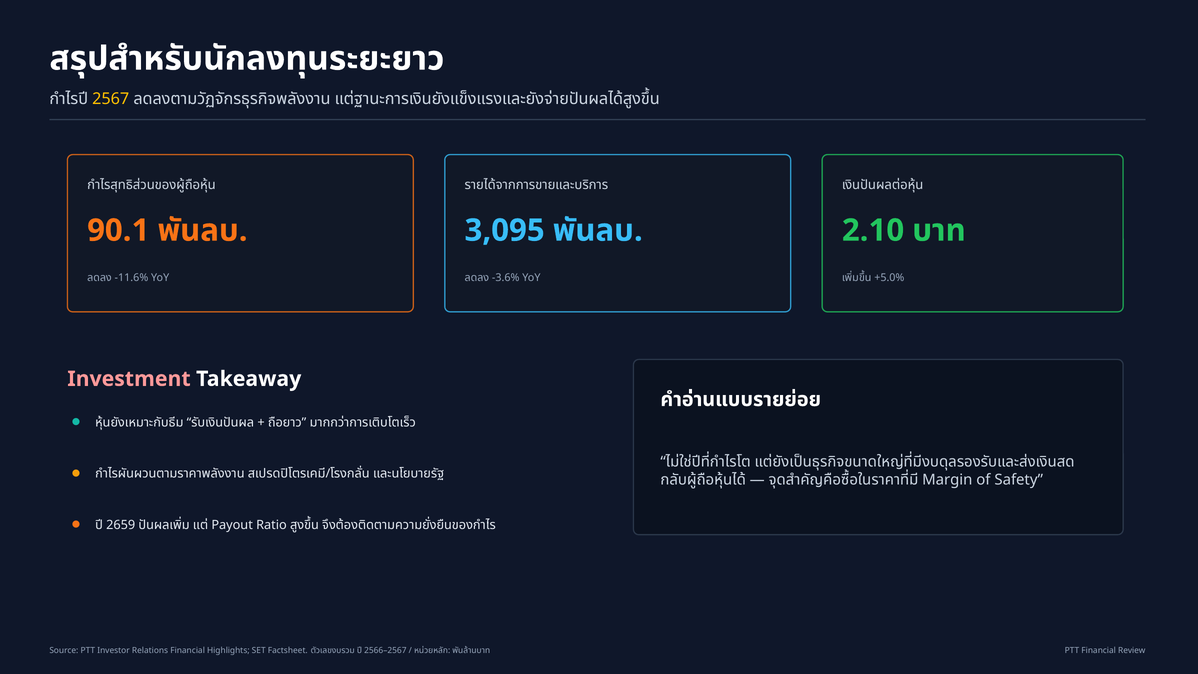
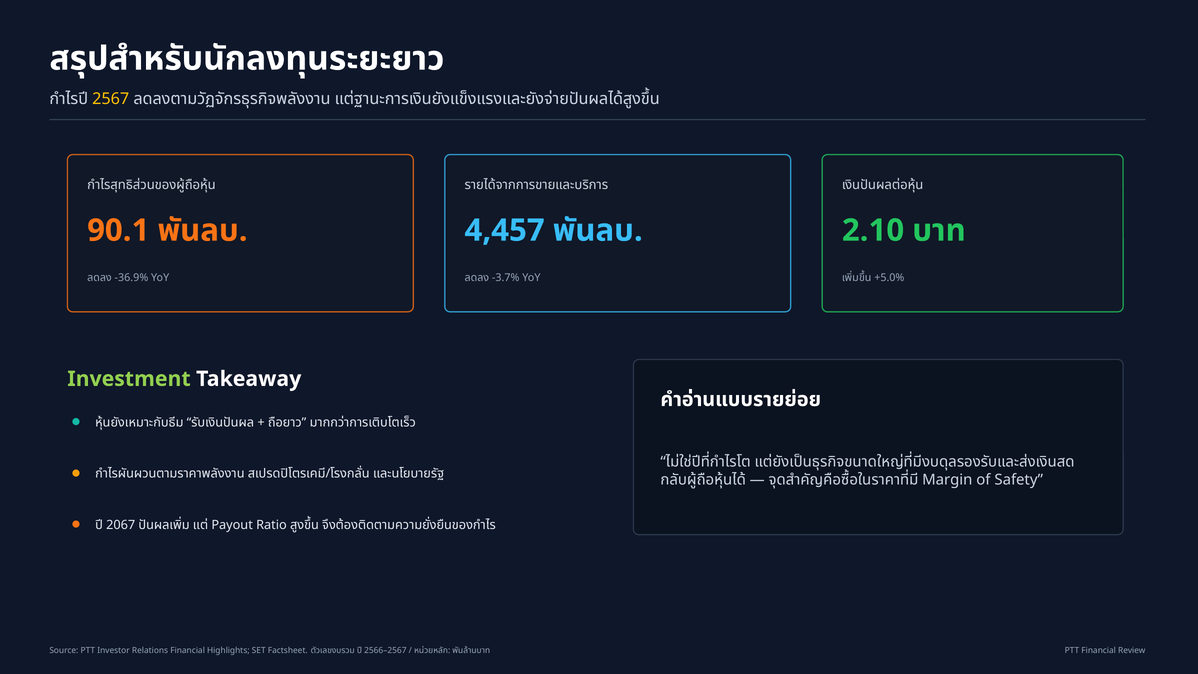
3,095: 3,095 -> 4,457 (505, 230)
-11.6%: -11.6% -> -36.9% (131, 278)
-3.6%: -3.6% -> -3.7% (506, 278)
Investment colour: pink -> light green (129, 379)
2659: 2659 -> 2067 (121, 525)
